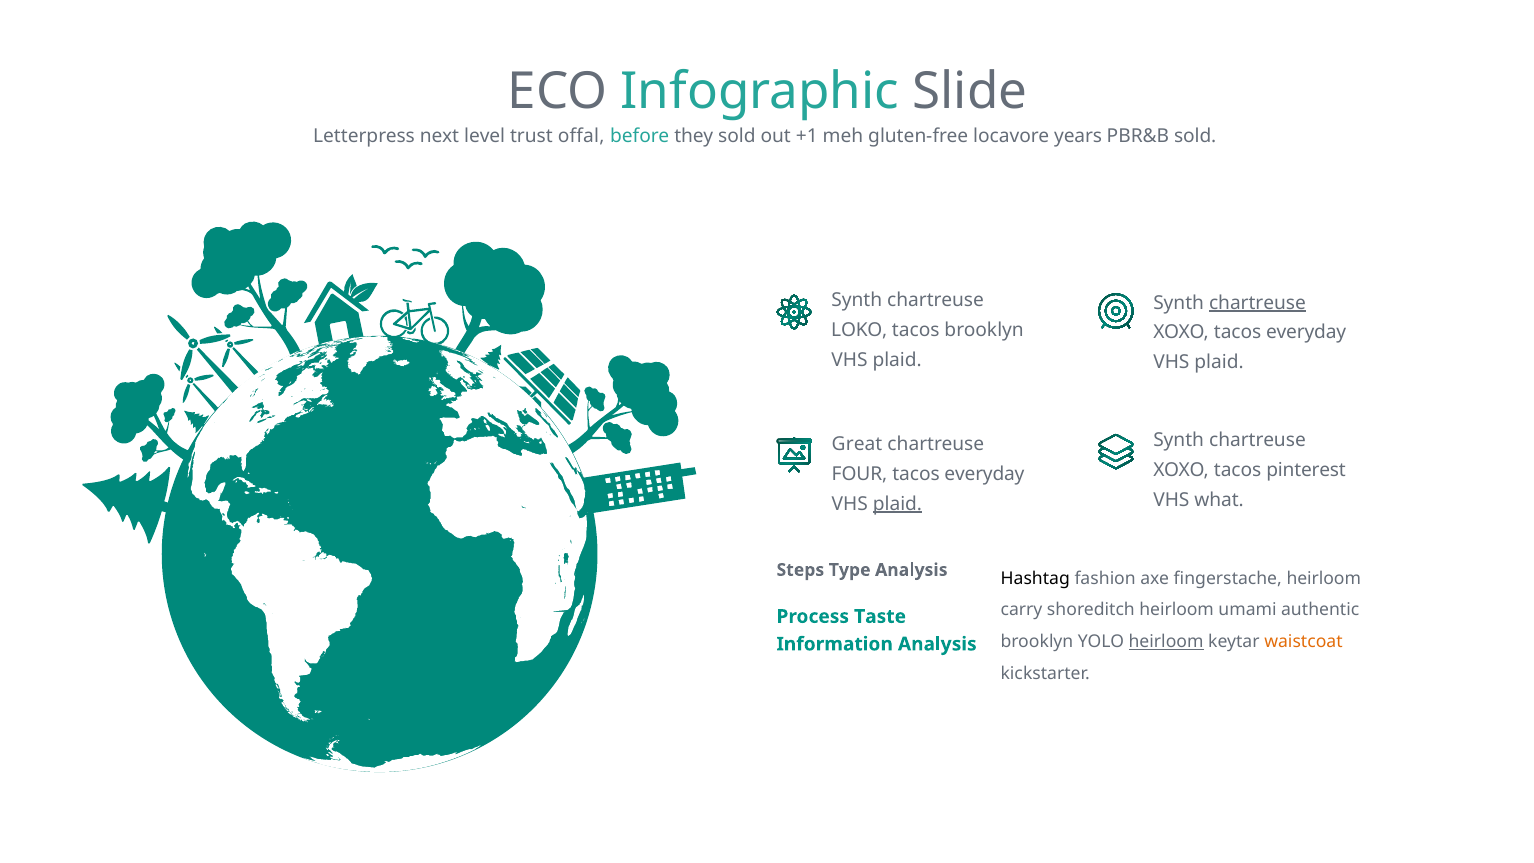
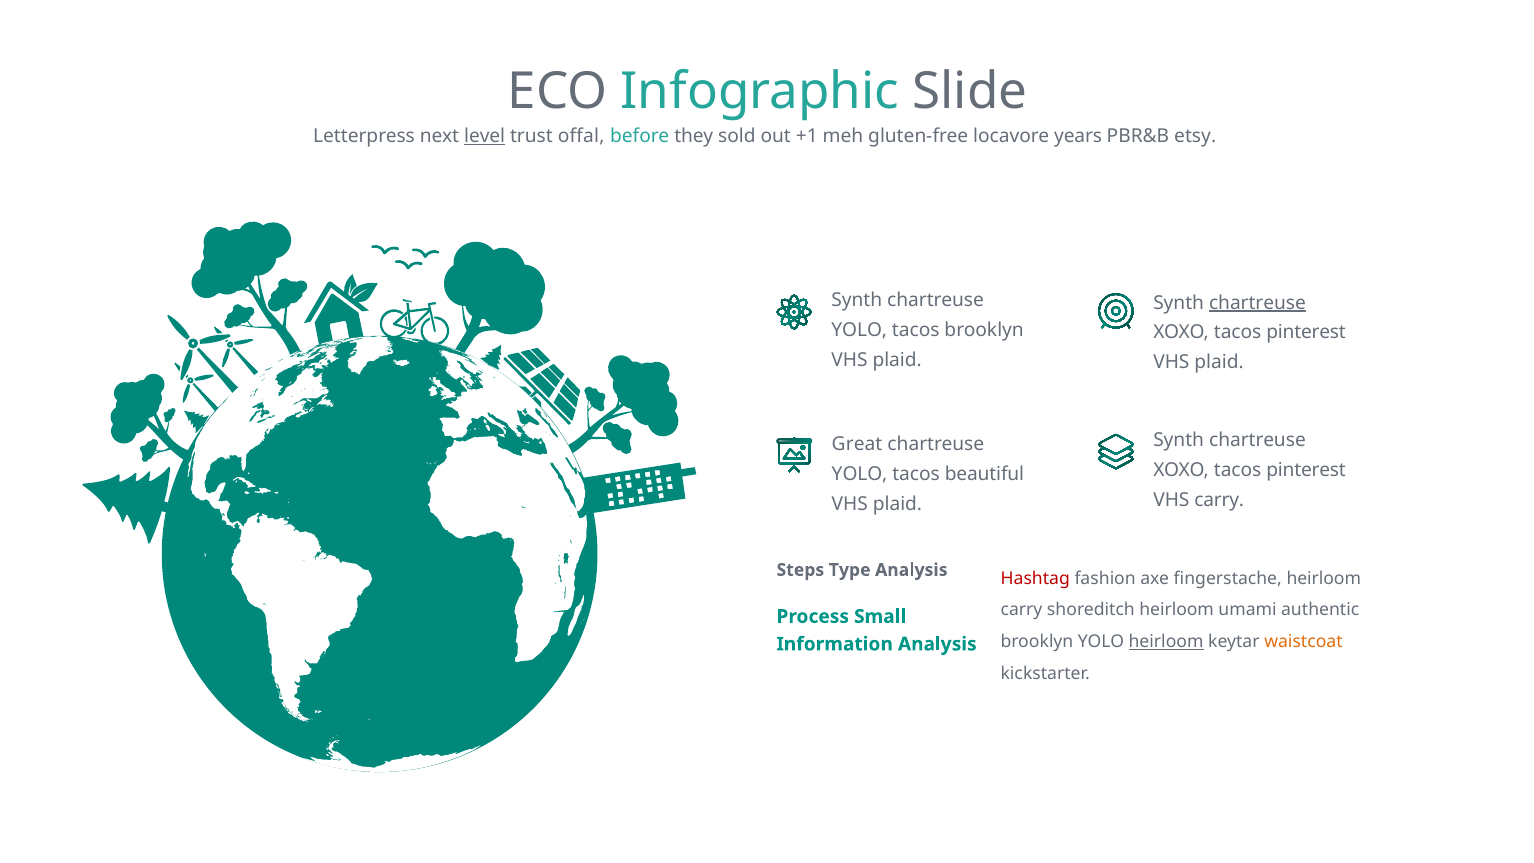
level underline: none -> present (485, 137)
PBR&B sold: sold -> etsy (1195, 137)
LOKO: LOKO -> YOLO (859, 330)
everyday: everyday -> pinterest (1306, 333)
FOUR: FOUR -> YOLO (860, 474)
everyday: everyday -> beautiful (984, 474)
VHS what: what -> carry (1219, 500)
plaid underline: present -> none (897, 504)
Hashtag colour: black -> red (1035, 578)
Taste: Taste -> Small (880, 616)
